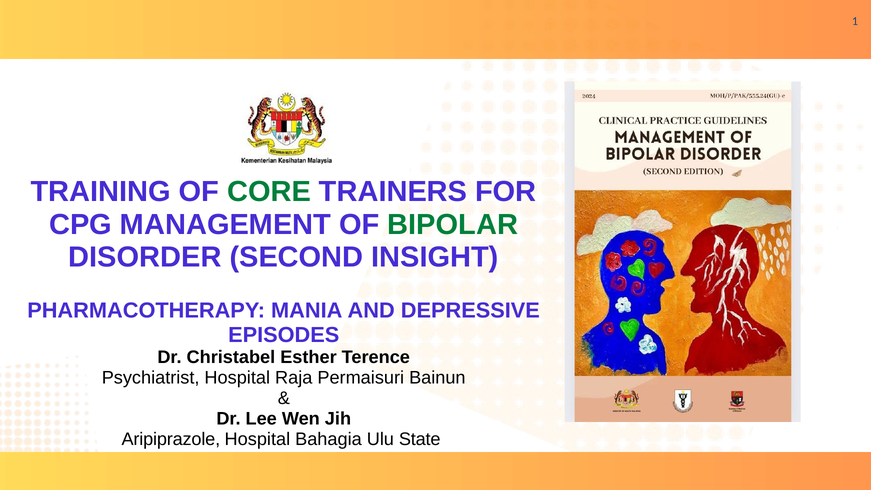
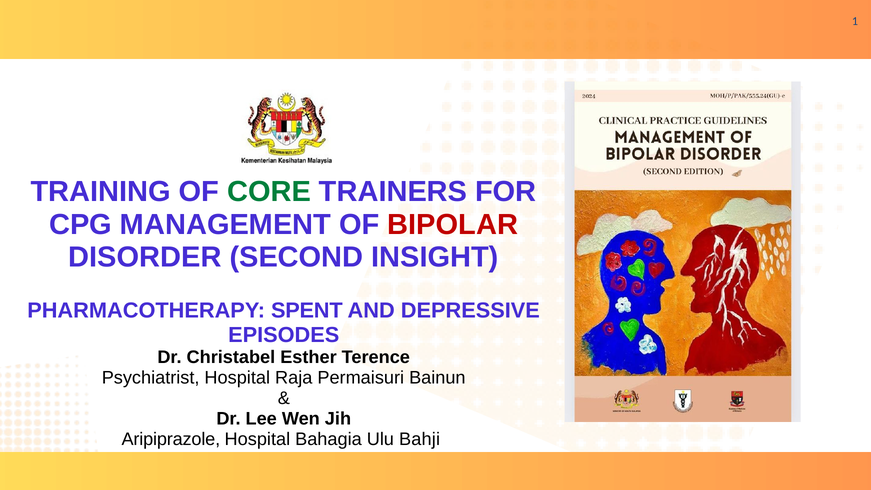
BIPOLAR colour: green -> red (453, 224)
MANIA: MANIA -> SPENT (307, 310)
State: State -> Bahji (420, 439)
